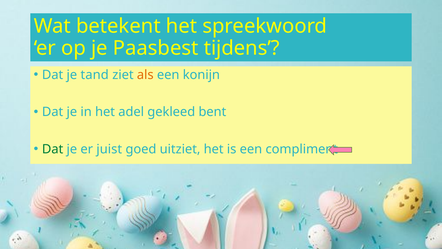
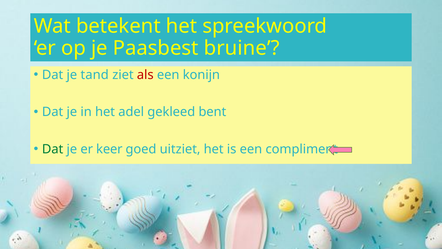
tijdens: tijdens -> bruine (242, 48)
als colour: orange -> red (145, 75)
juist: juist -> keer (109, 149)
